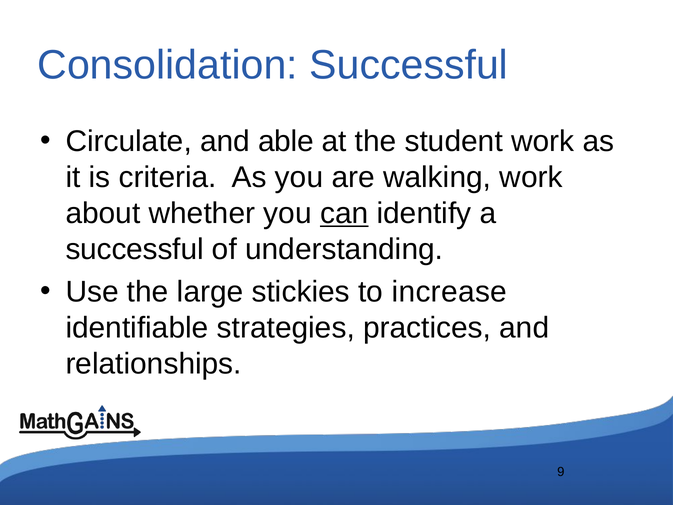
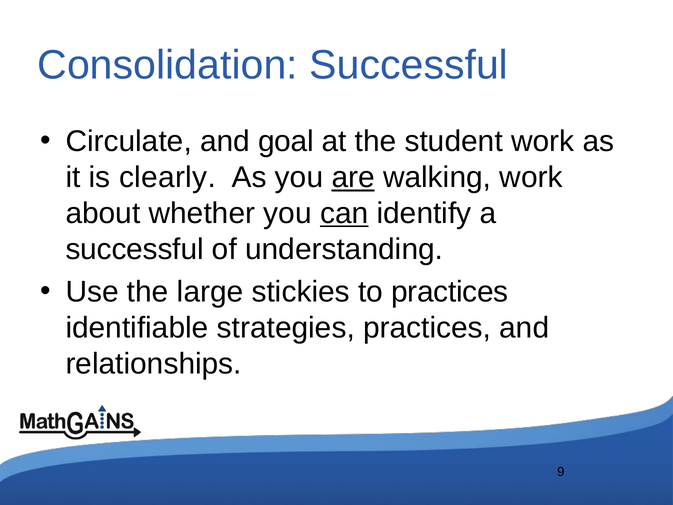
able: able -> goal (286, 142)
criteria: criteria -> clearly (168, 177)
are underline: none -> present (353, 177)
to increase: increase -> practices (450, 292)
